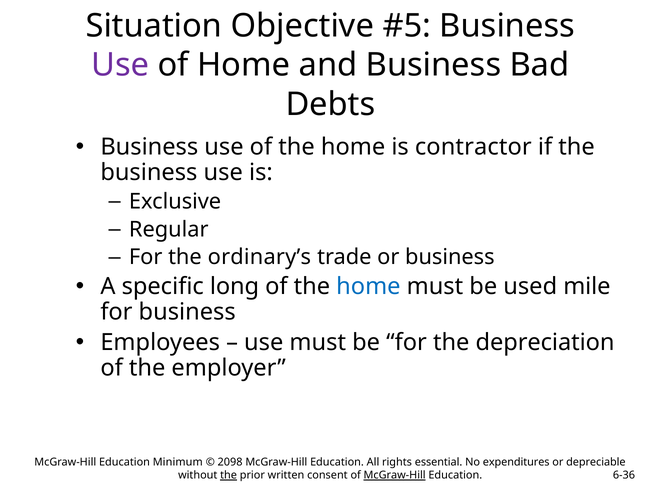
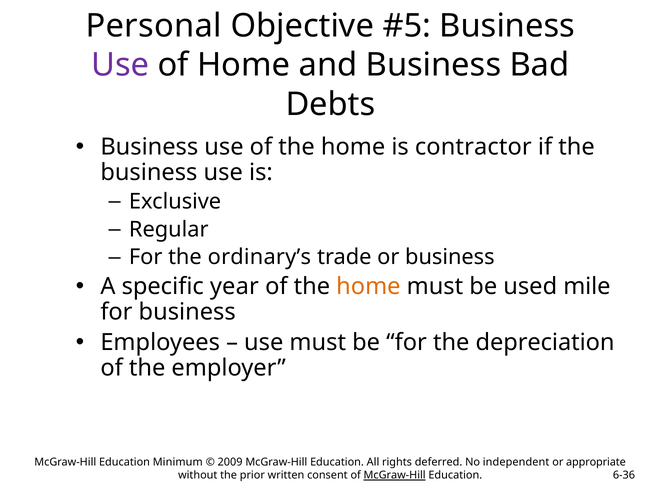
Situation: Situation -> Personal (154, 26)
long: long -> year (234, 286)
home colour: blue -> orange (368, 286)
2098: 2098 -> 2009 (230, 462)
essential: essential -> deferred (439, 462)
expenditures: expenditures -> independent (516, 462)
depreciable: depreciable -> appropriate (596, 462)
the underline: present -> none (229, 475)
